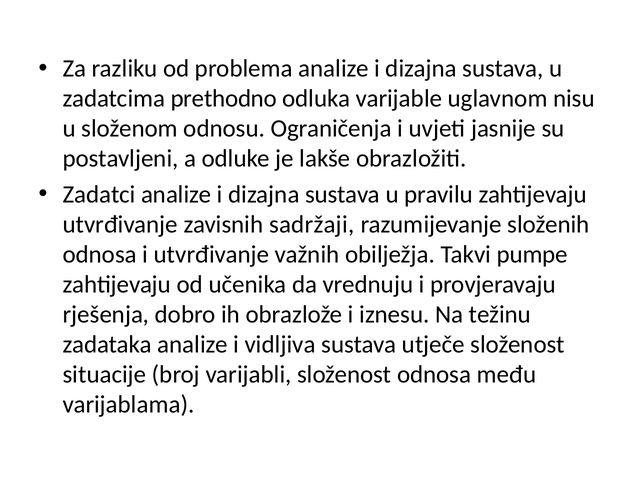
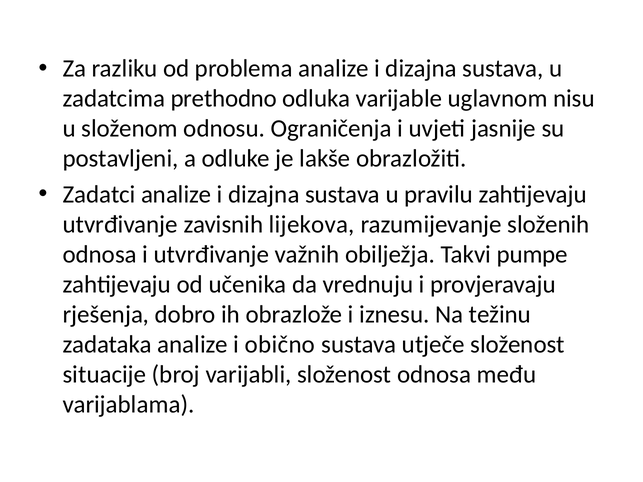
sadržaji: sadržaji -> lijekova (312, 225)
vidljiva: vidljiva -> obično (280, 345)
